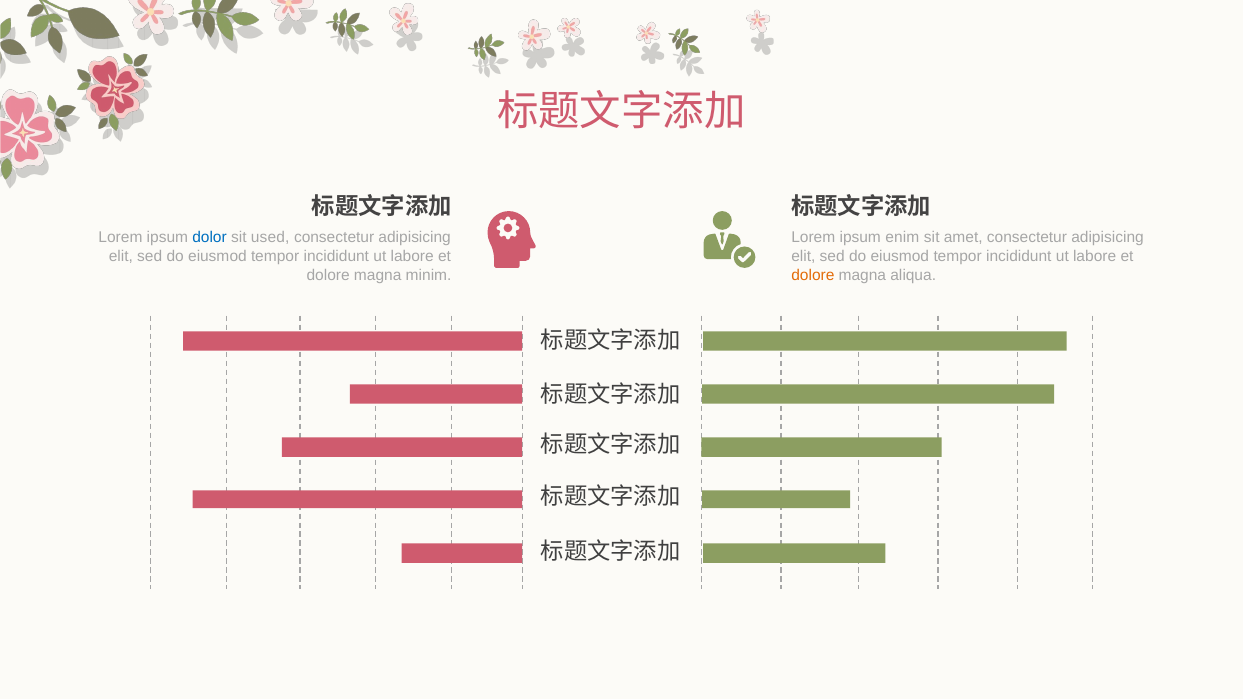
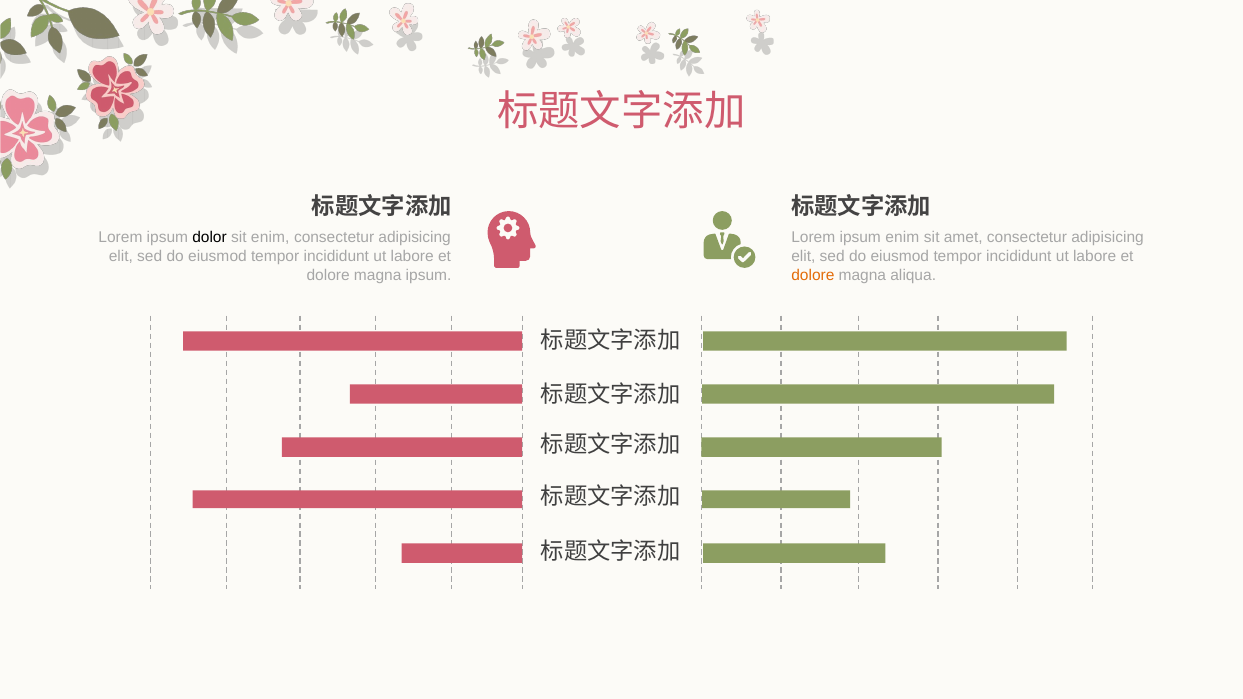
dolor colour: blue -> black (210, 238)
sit used: used -> enim (270, 238)
magna minim: minim -> ipsum (429, 275)
